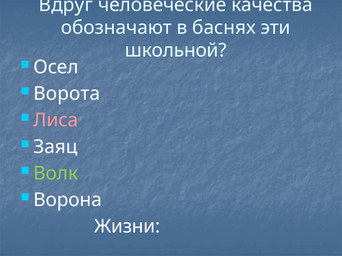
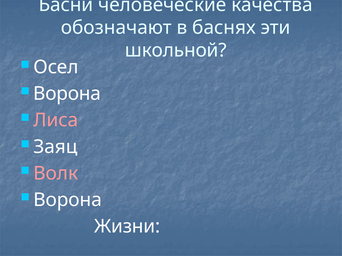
Вдруг: Вдруг -> Басни (66, 5)
Ворота: Ворота -> Ворона (67, 94)
Волк colour: light green -> pink (56, 174)
